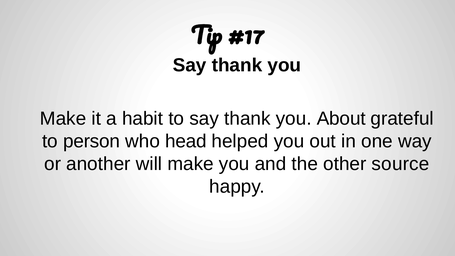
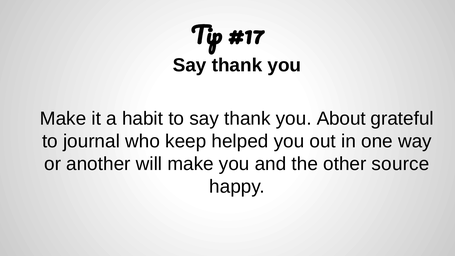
person: person -> journal (92, 141)
head: head -> keep (186, 141)
